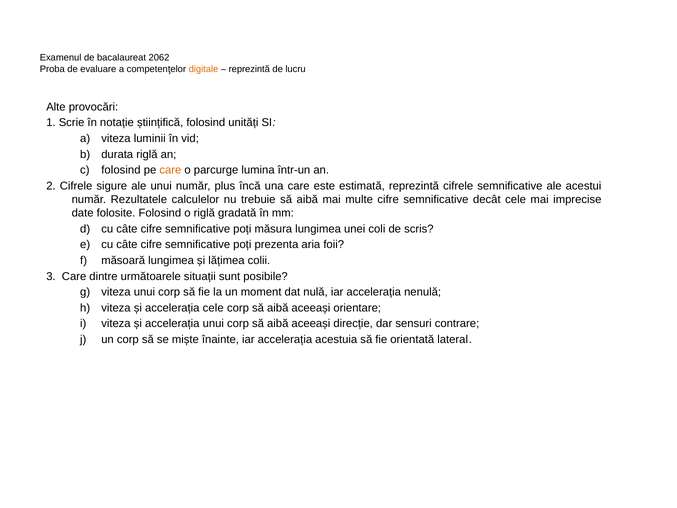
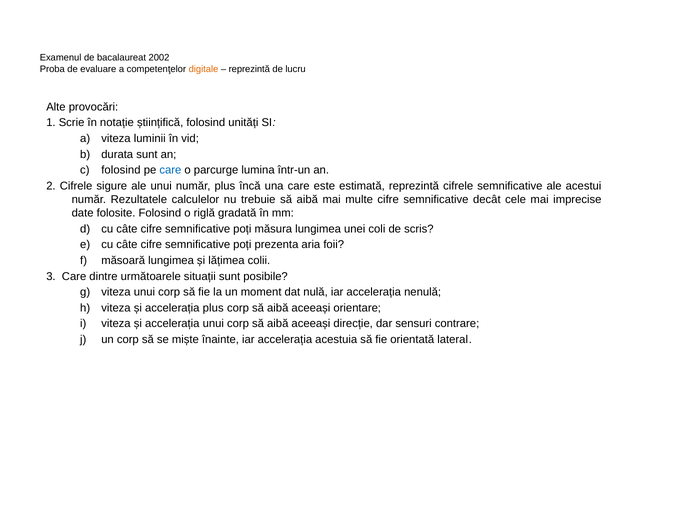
2062: 2062 -> 2002 (159, 58)
durata riglă: riglă -> sunt (147, 154)
care colour: orange -> blue (170, 170)
accelerația cele: cele -> plus (213, 308)
